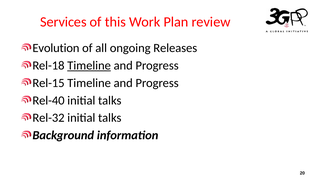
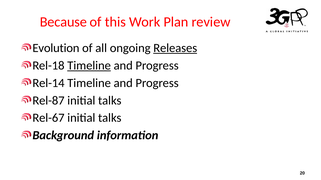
Services: Services -> Because (63, 22)
Releases underline: none -> present (175, 48)
Rel-15: Rel-15 -> Rel-14 (48, 83)
Rel-40: Rel-40 -> Rel-87 (48, 101)
Rel-32: Rel-32 -> Rel-67 (48, 118)
